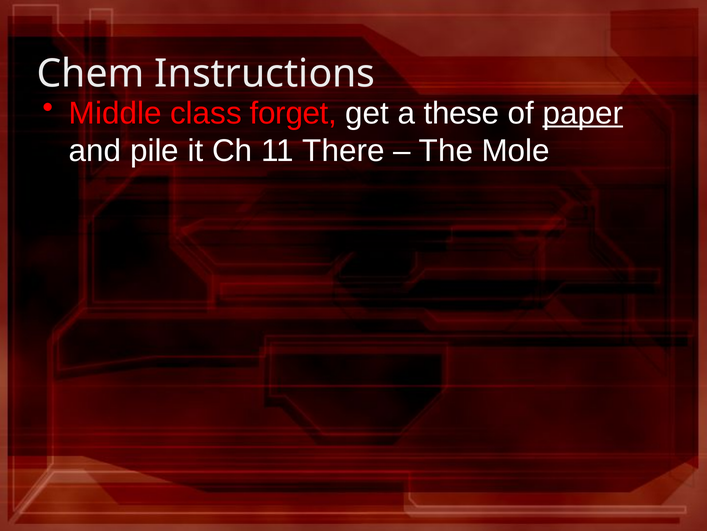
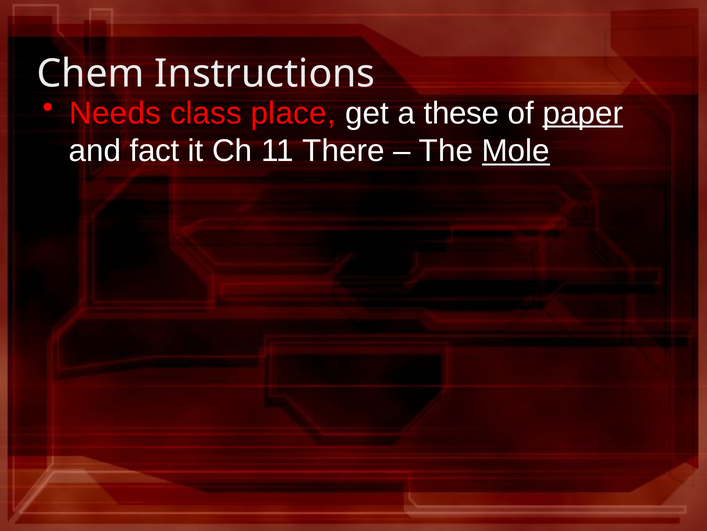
Middle: Middle -> Needs (115, 113)
forget: forget -> place (293, 113)
pile: pile -> fact (155, 151)
Mole underline: none -> present (516, 151)
